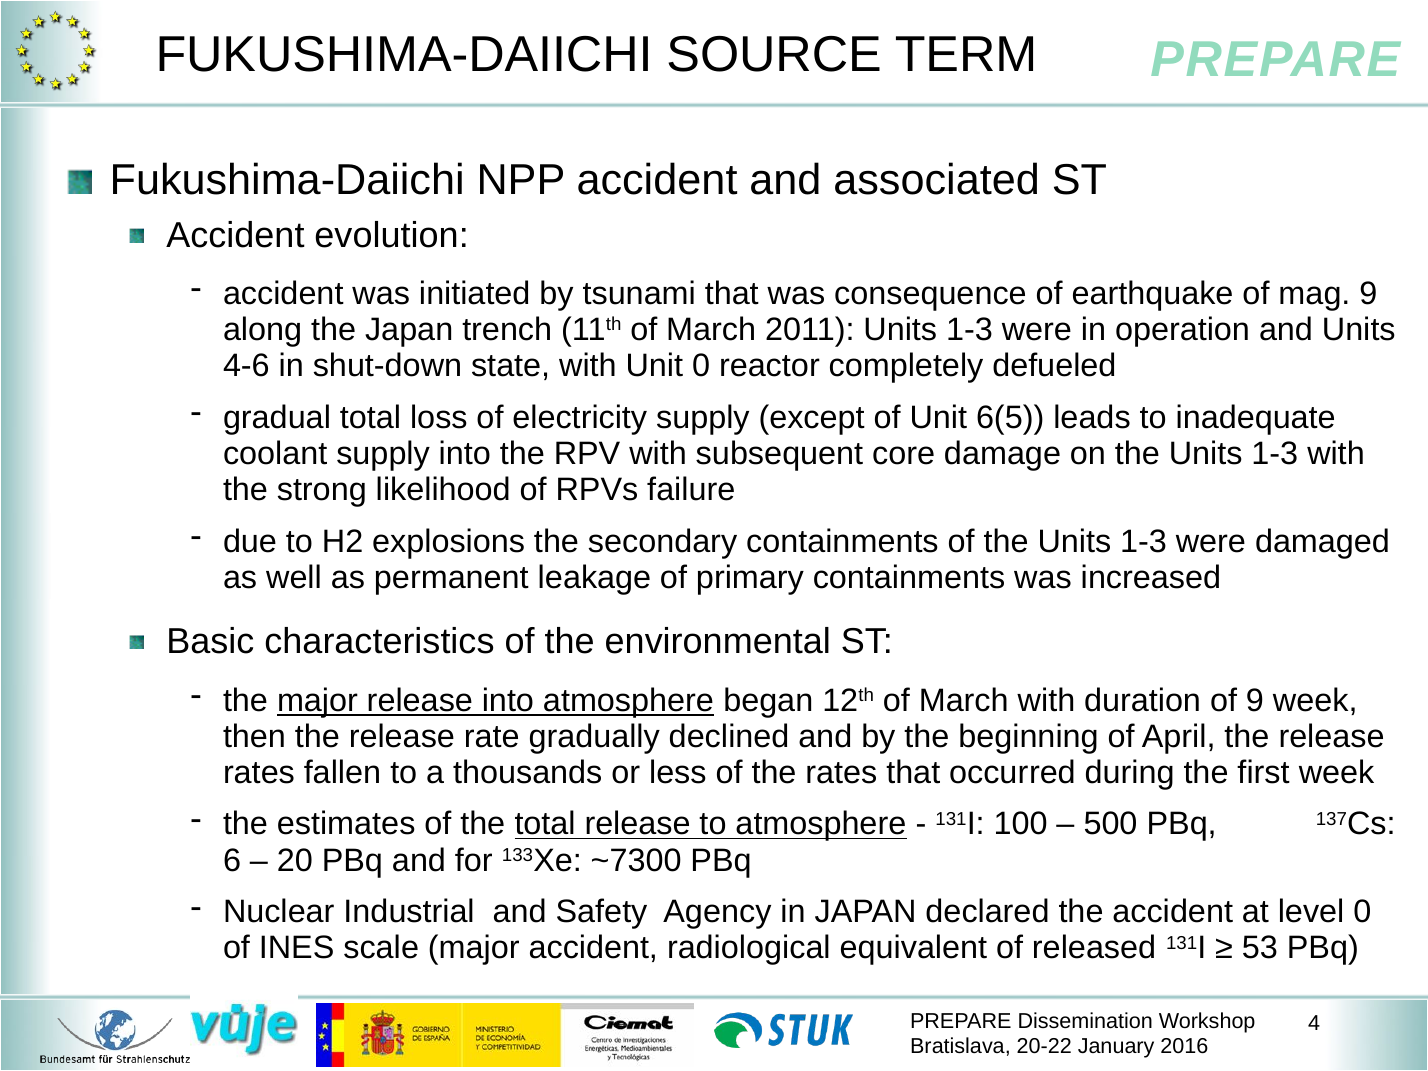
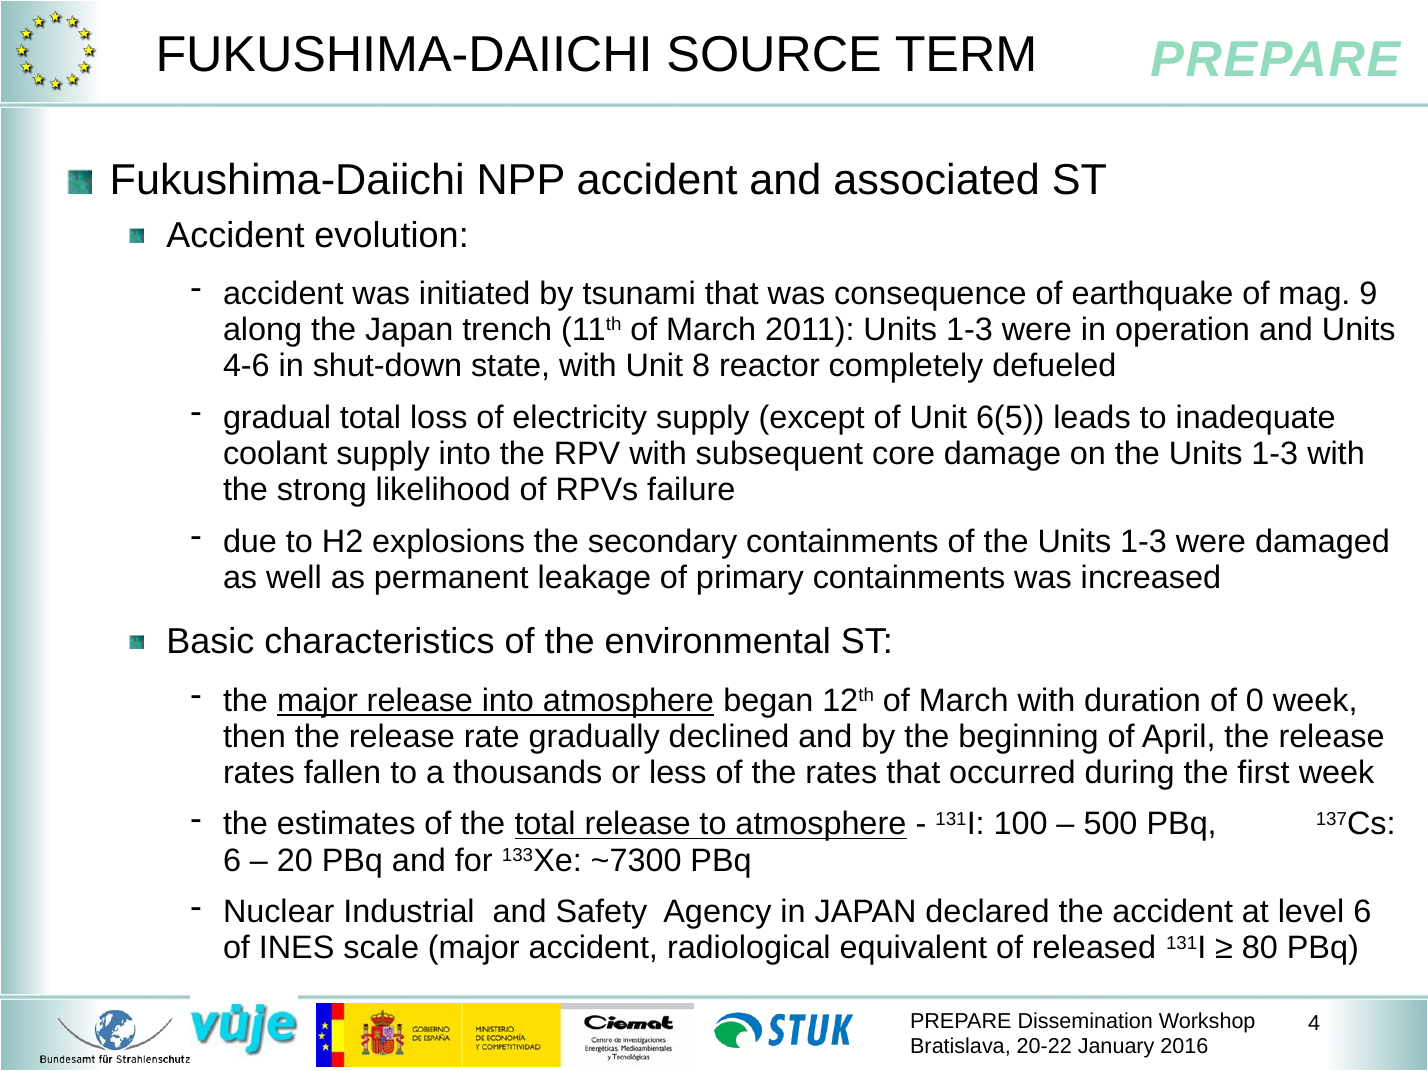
Unit 0: 0 -> 8 (701, 366)
of 9: 9 -> 0 (1255, 700)
level 0: 0 -> 6 (1362, 912)
53: 53 -> 80 (1260, 948)
